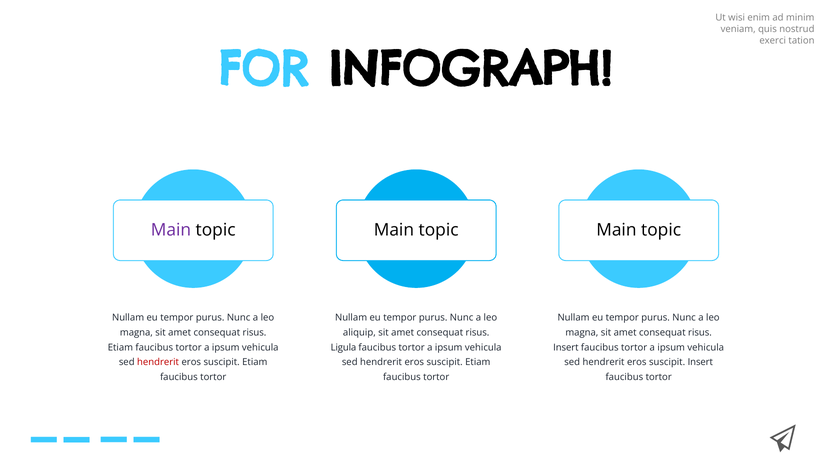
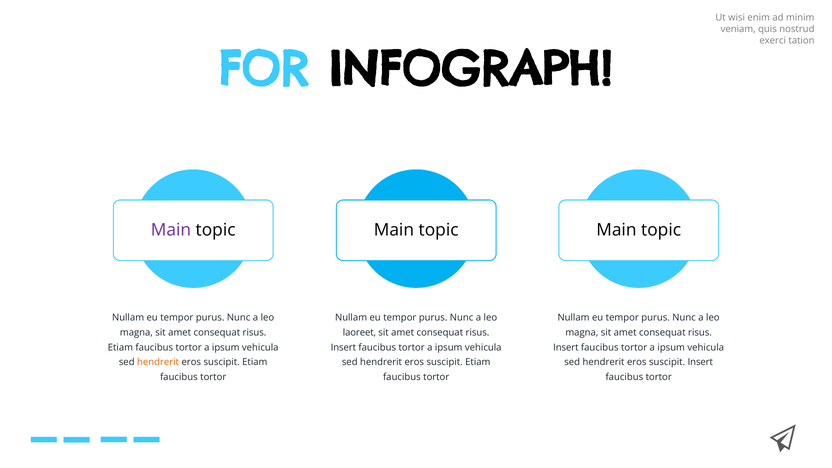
aliquip: aliquip -> laoreet (359, 333)
Ligula: Ligula -> Insert (343, 347)
hendrerit colour: red -> orange (158, 362)
